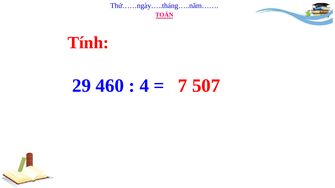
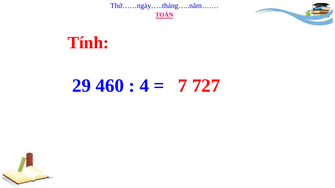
507: 507 -> 727 (206, 86)
